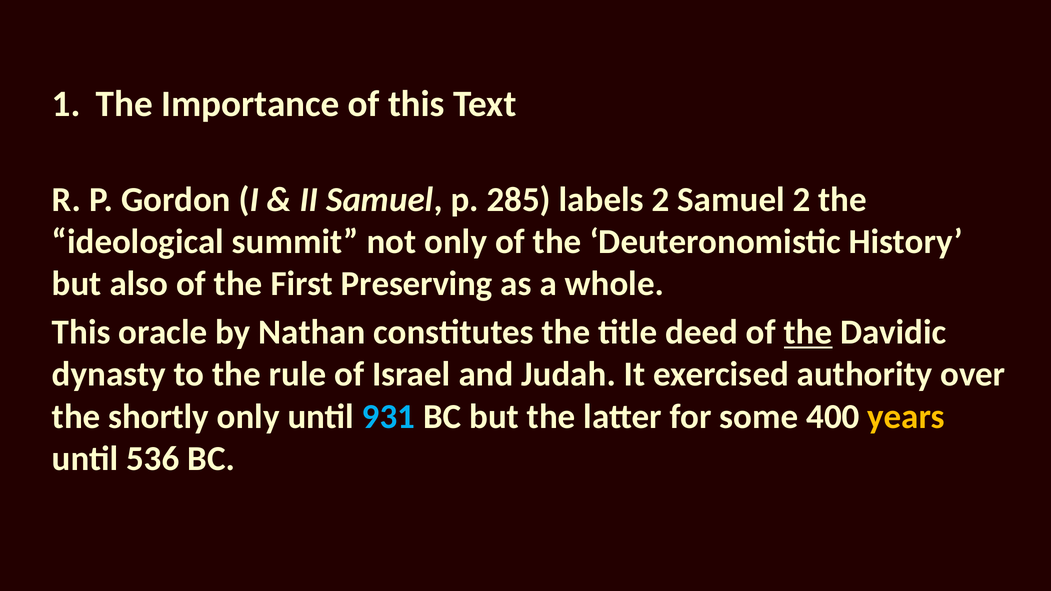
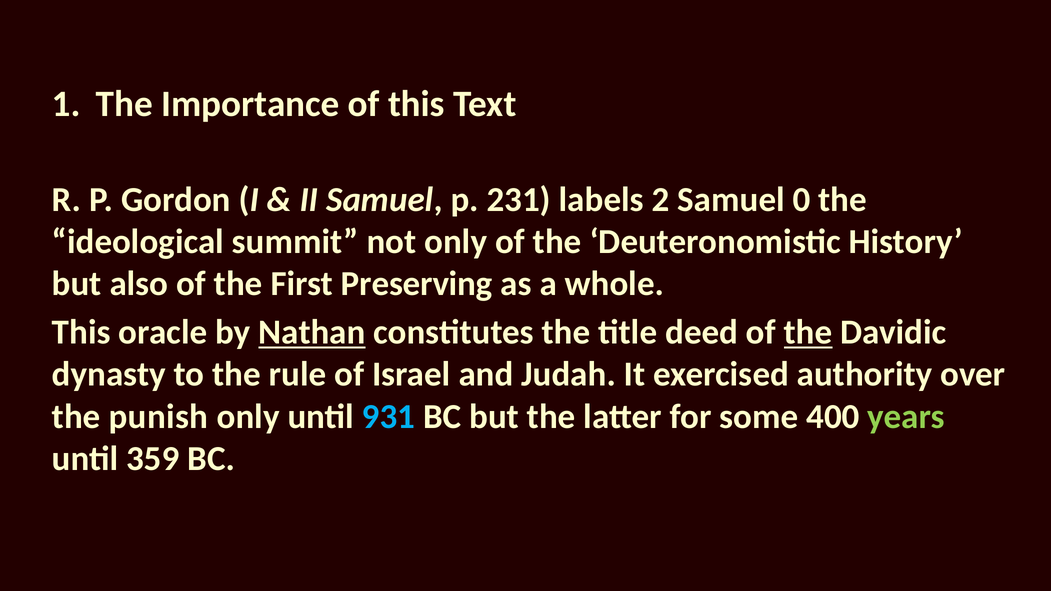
285: 285 -> 231 (519, 200)
Samuel 2: 2 -> 0 (802, 200)
Nathan underline: none -> present (312, 332)
shortly: shortly -> punish (158, 417)
years colour: yellow -> light green (906, 417)
536: 536 -> 359 (153, 459)
